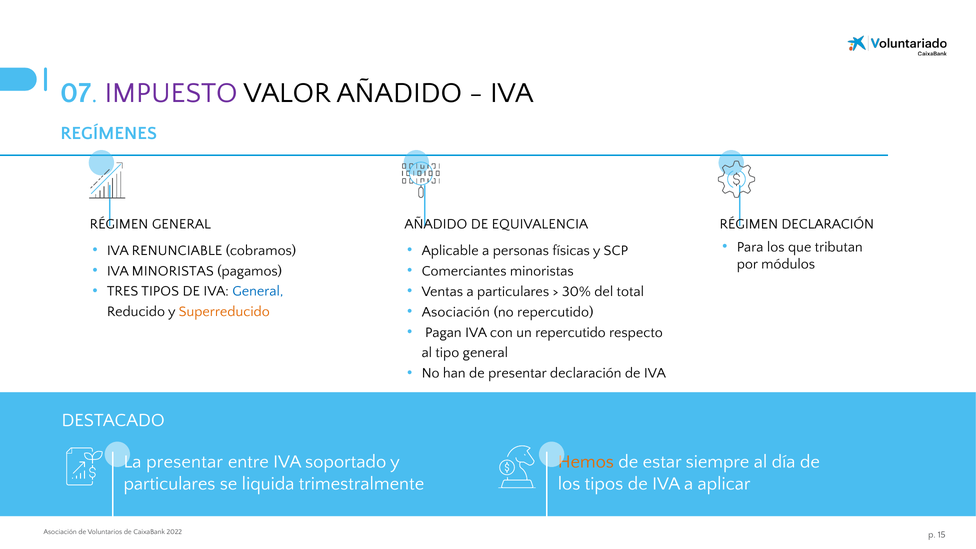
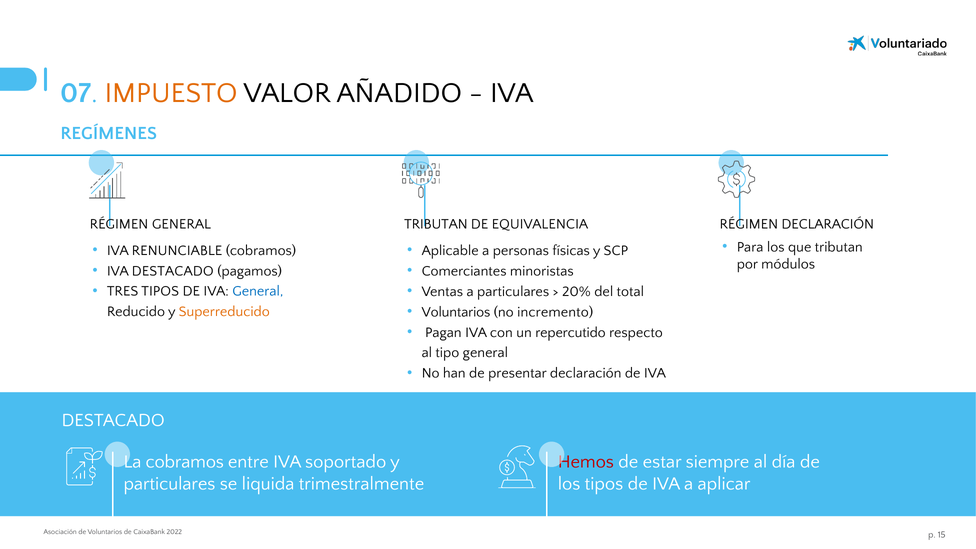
IMPUESTO colour: purple -> orange (171, 93)
AÑADIDO: AÑADIDO -> TRIBUTAN (436, 224)
IVA MINORISTAS: MINORISTAS -> DESTACADO (173, 271)
30%: 30% -> 20% (576, 291)
Asociación: Asociación -> Voluntarios (456, 312)
no repercutido: repercutido -> incremento (555, 312)
presentar: presentar -> cobramos (185, 462)
Hemos colour: orange -> red (586, 462)
